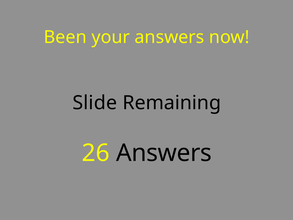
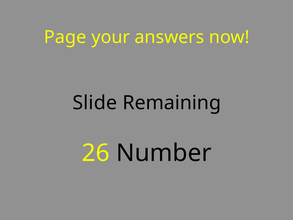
Been: Been -> Page (65, 37)
26 Answers: Answers -> Number (164, 153)
